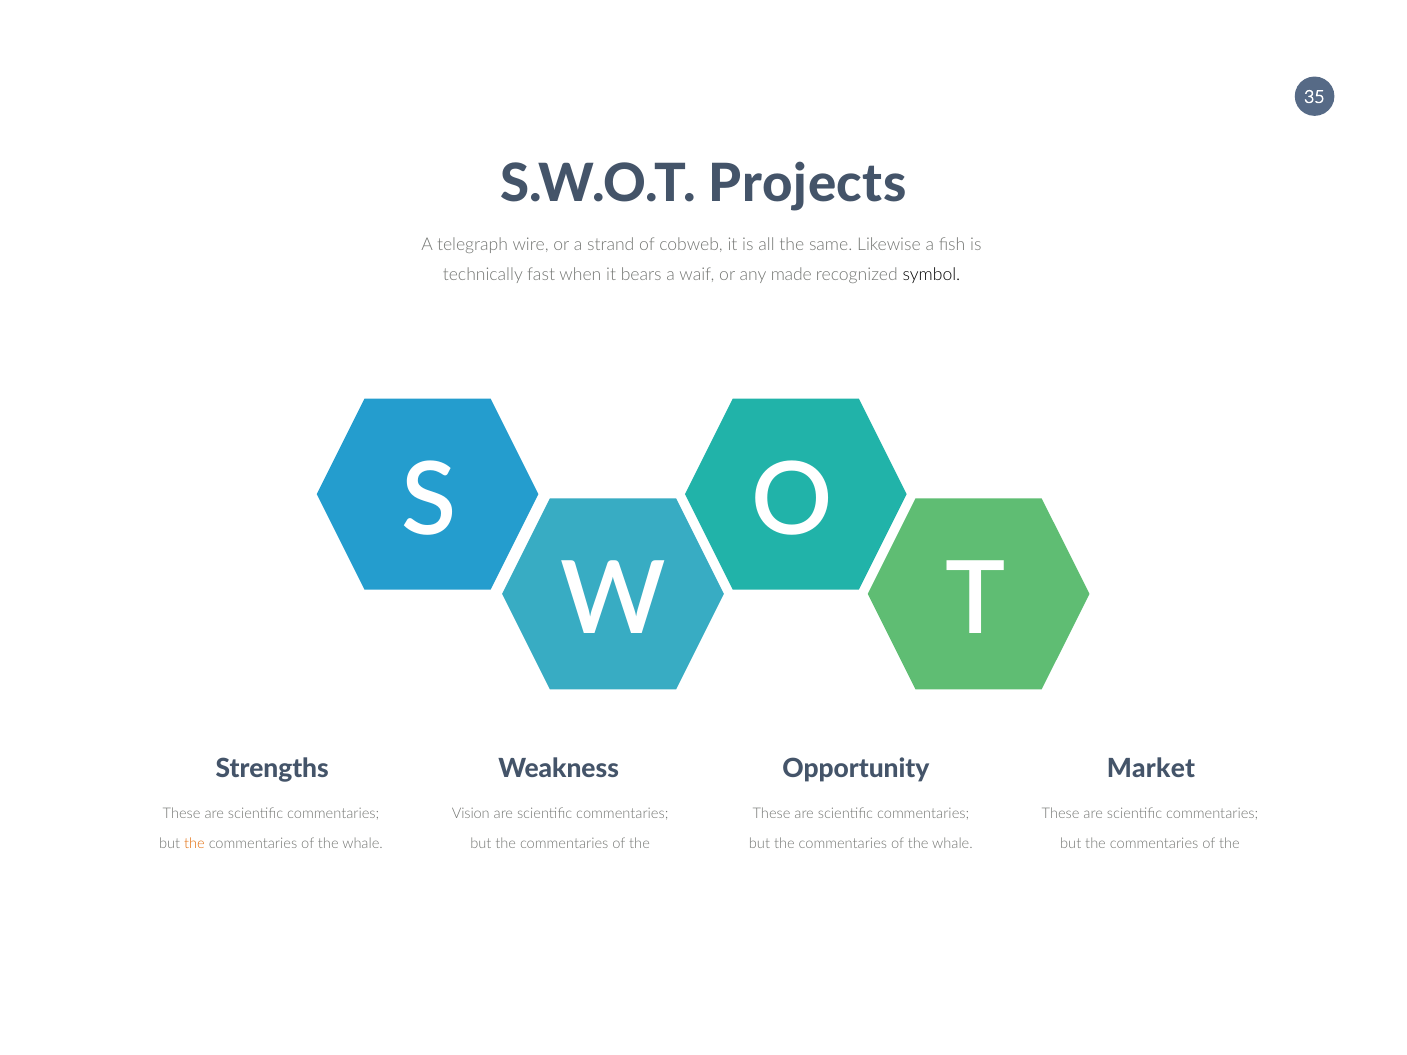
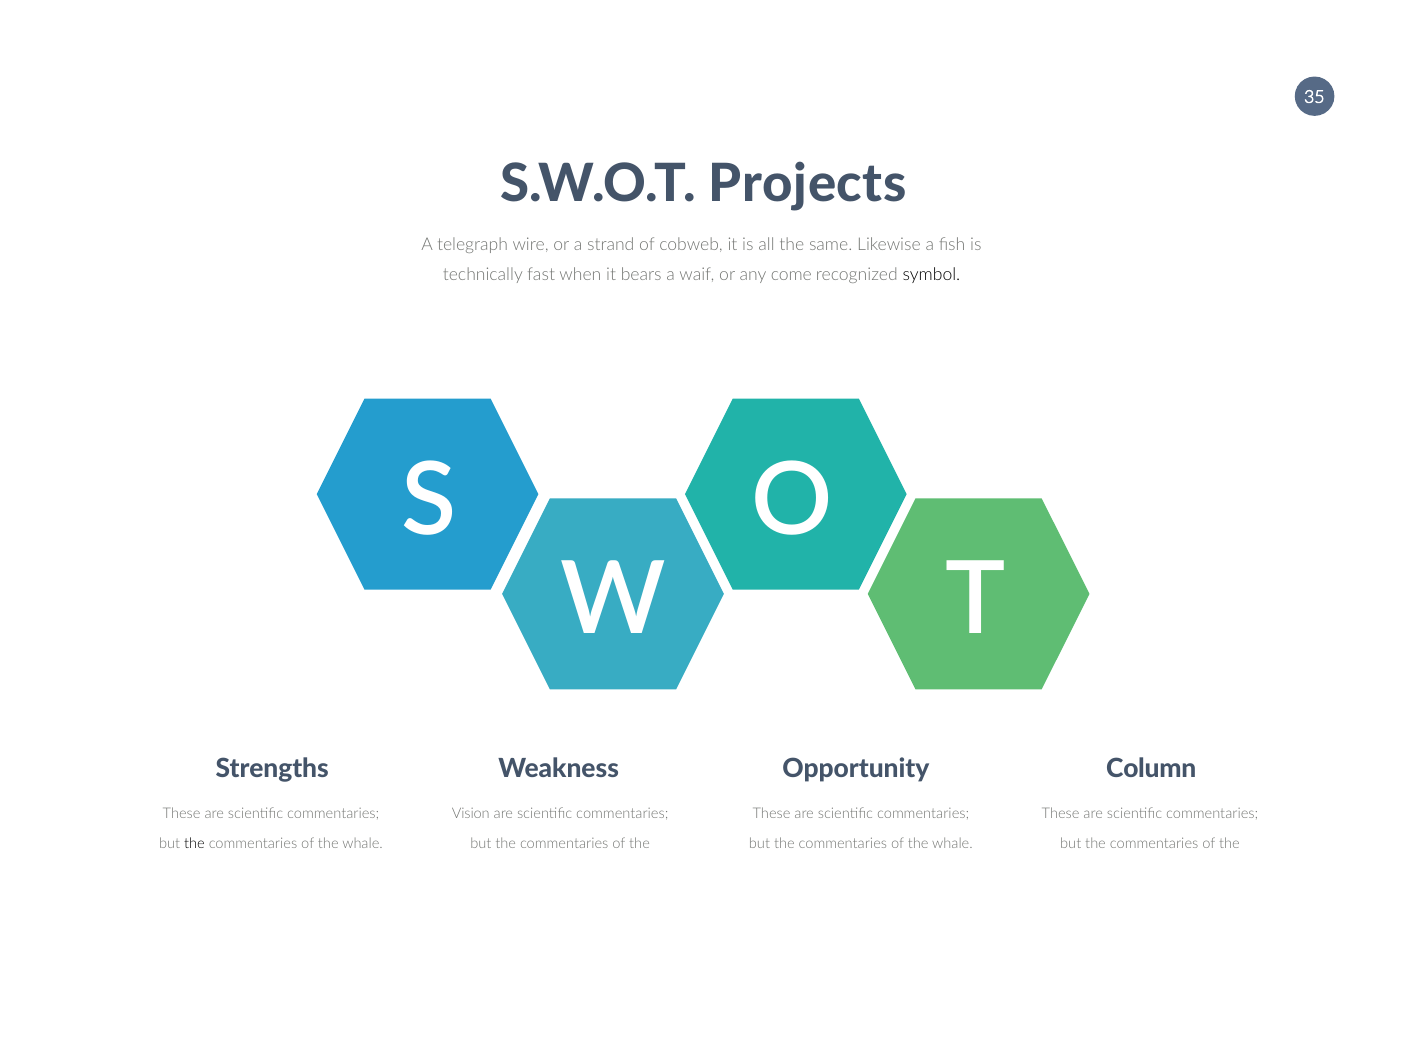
made: made -> come (791, 274)
Market: Market -> Column (1151, 768)
the colour: orange -> black (194, 844)
